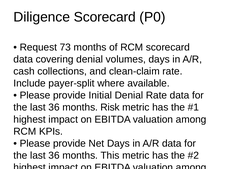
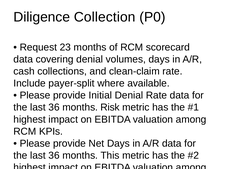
Diligence Scorecard: Scorecard -> Collection (105, 17)
73: 73 -> 23 (65, 47)
